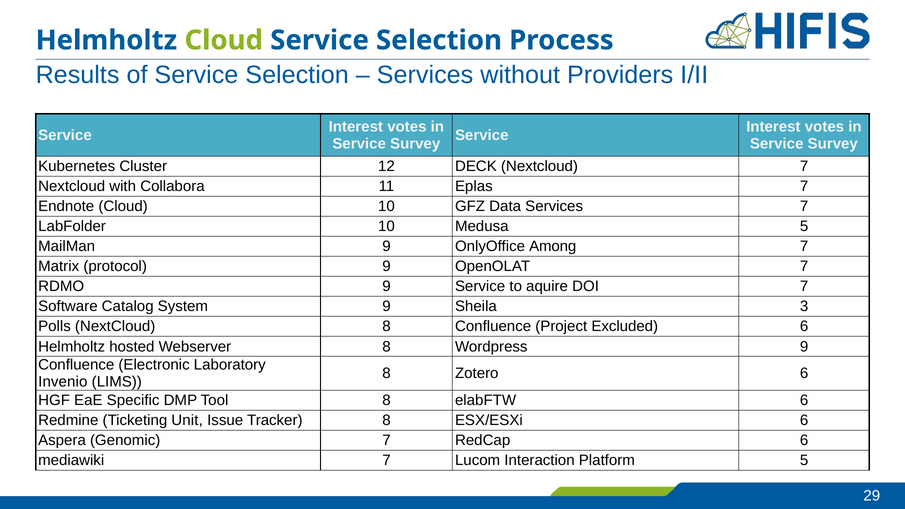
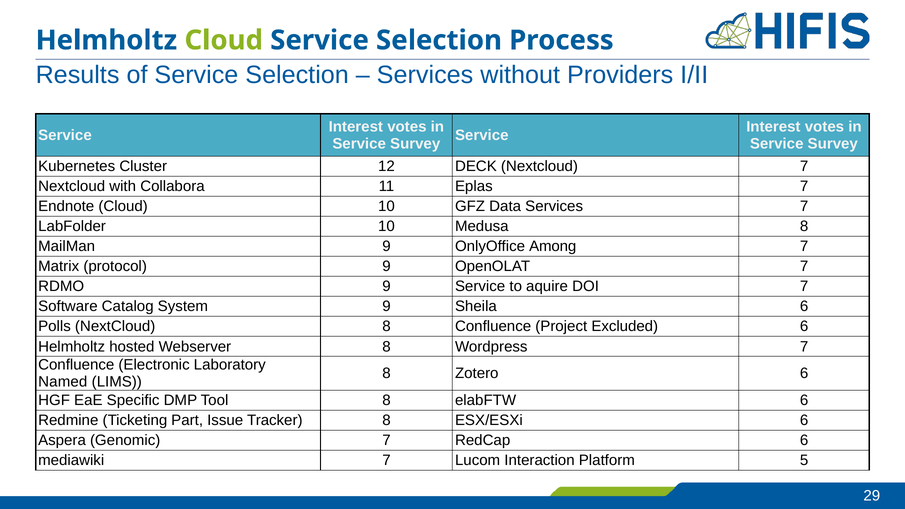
Medusa 5: 5 -> 8 (804, 226)
Sheila 3: 3 -> 6 (804, 307)
Wordpress 9: 9 -> 7 (804, 347)
Invenio: Invenio -> Named (63, 382)
Unit: Unit -> Part (187, 420)
